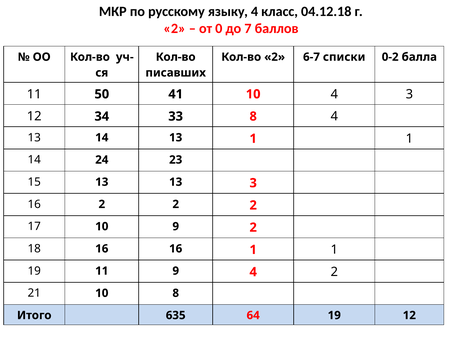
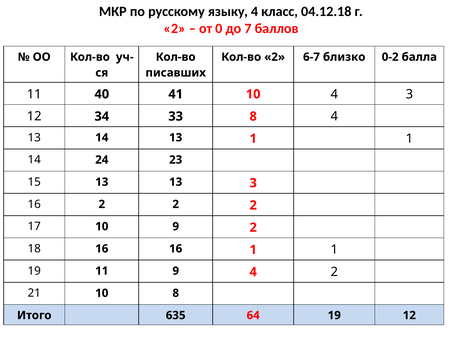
списки: списки -> близко (344, 57)
50: 50 -> 40 (102, 94)
